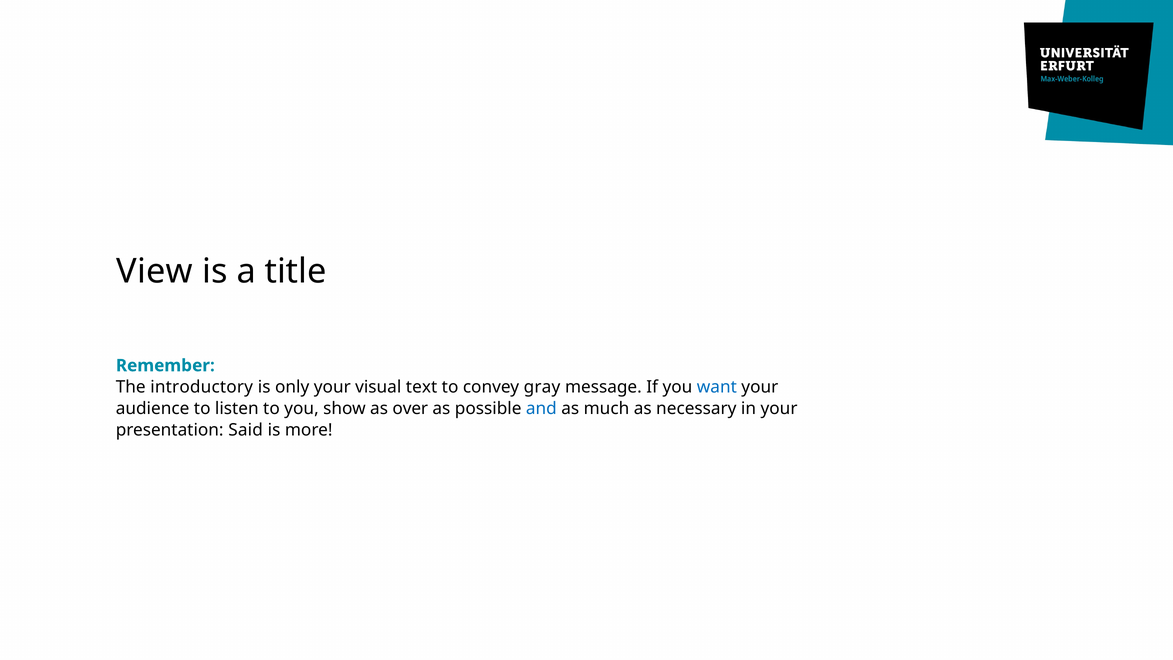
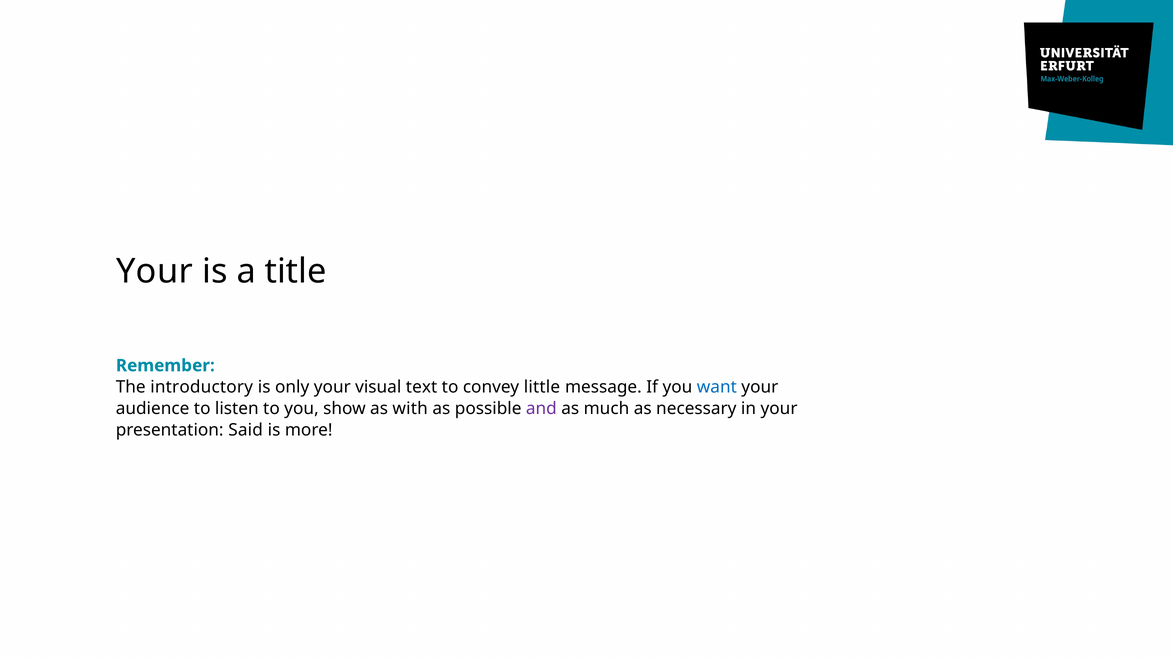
View: View -> Your (155, 271)
gray: gray -> little (542, 387)
over: over -> with (410, 408)
and colour: blue -> purple (541, 408)
